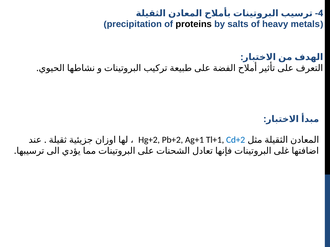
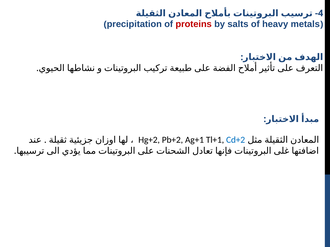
proteins colour: black -> red (194, 24)
